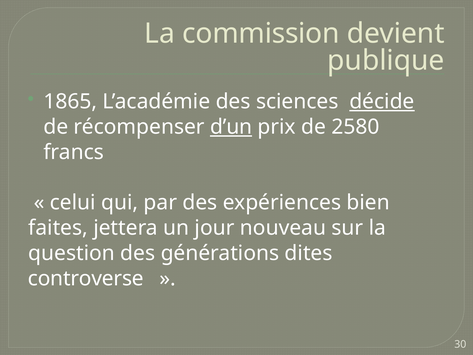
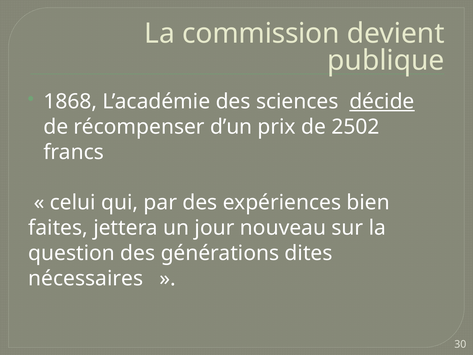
1865: 1865 -> 1868 (70, 102)
d’un underline: present -> none (231, 127)
2580: 2580 -> 2502 (355, 127)
controverse: controverse -> nécessaires (86, 278)
